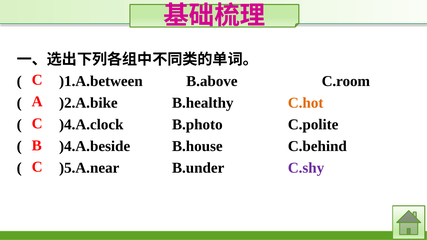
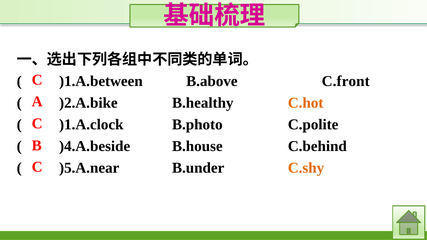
C.room: C.room -> C.front (346, 81)
)4.A.clock: )4.A.clock -> )1.A.clock (91, 125)
C.shy colour: purple -> orange (306, 168)
